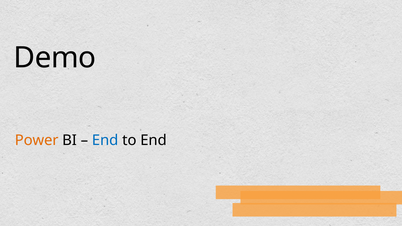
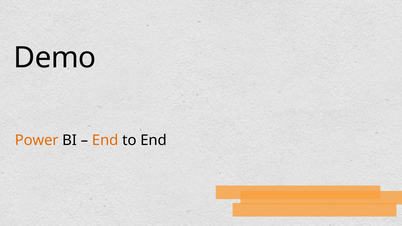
End colour: blue -> orange (105, 140)
